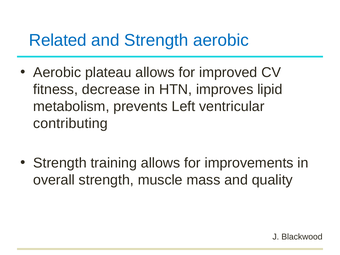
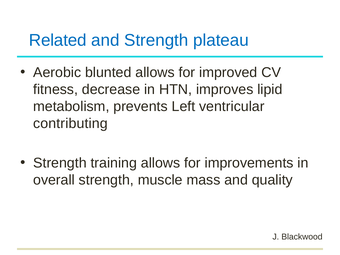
Strength aerobic: aerobic -> plateau (221, 40)
plateau: plateau -> blunted (108, 72)
